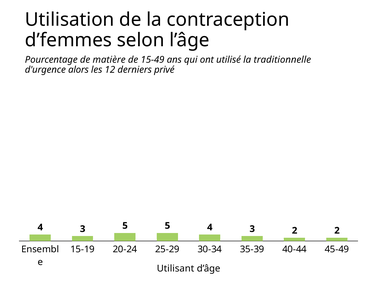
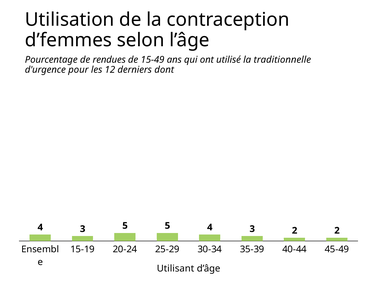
matière: matière -> rendues (109, 60)
alors: alors -> pour (78, 70)
privé: privé -> dont (164, 70)
